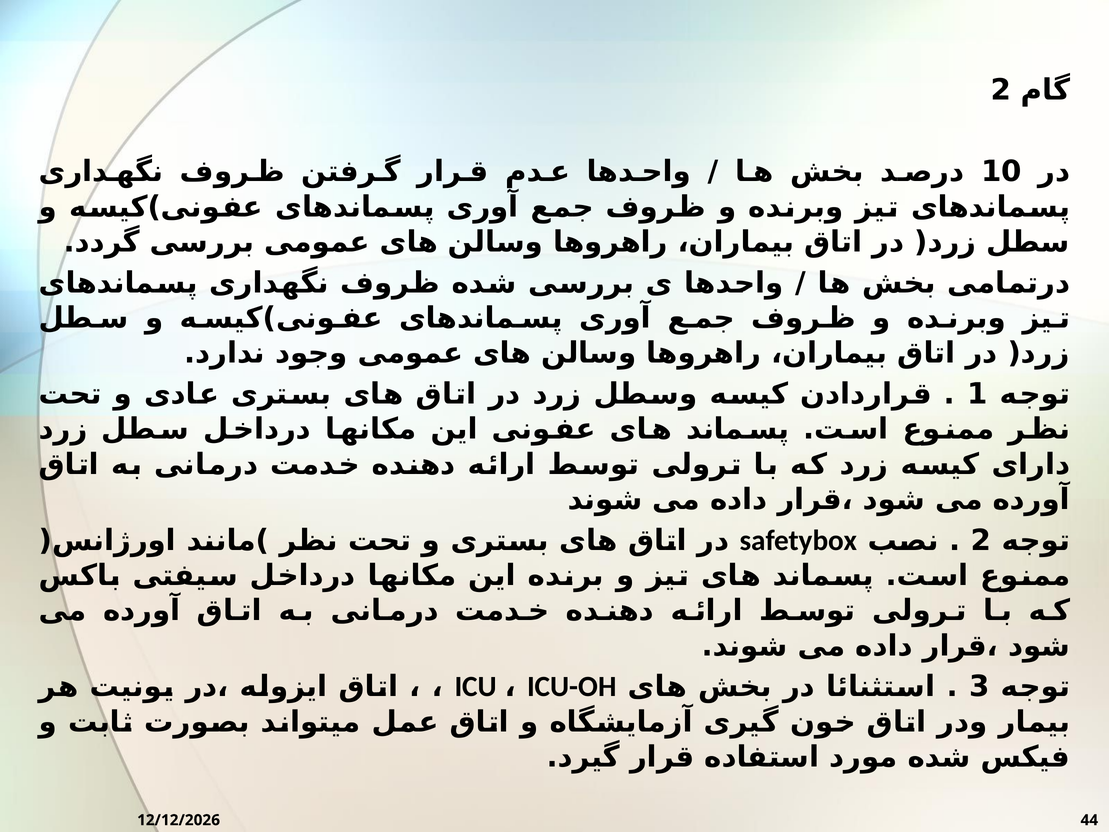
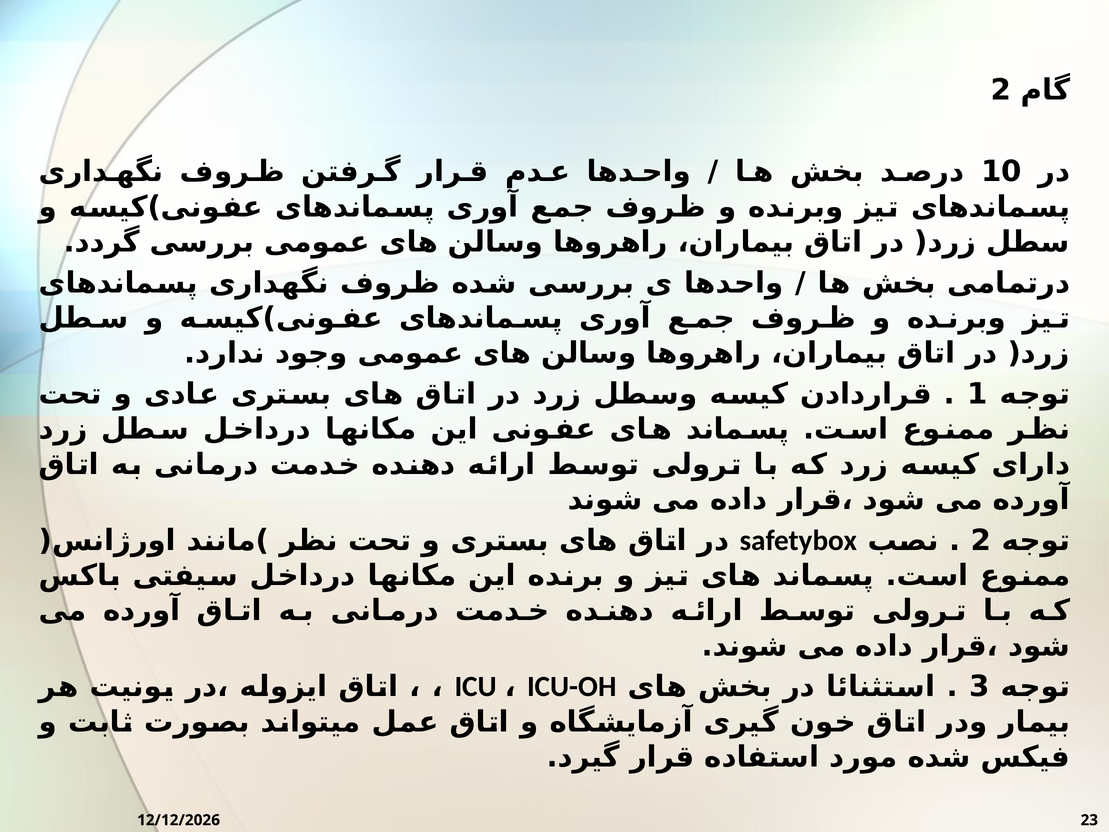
44: 44 -> 23 (1089, 820)
